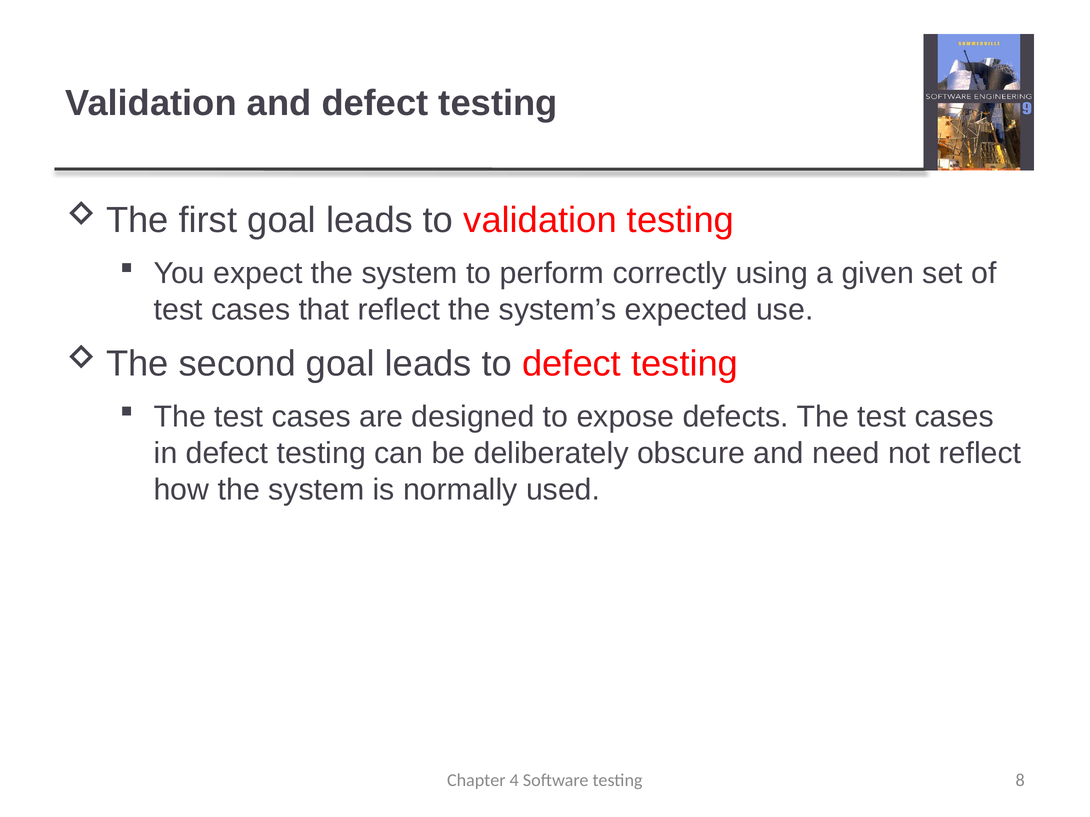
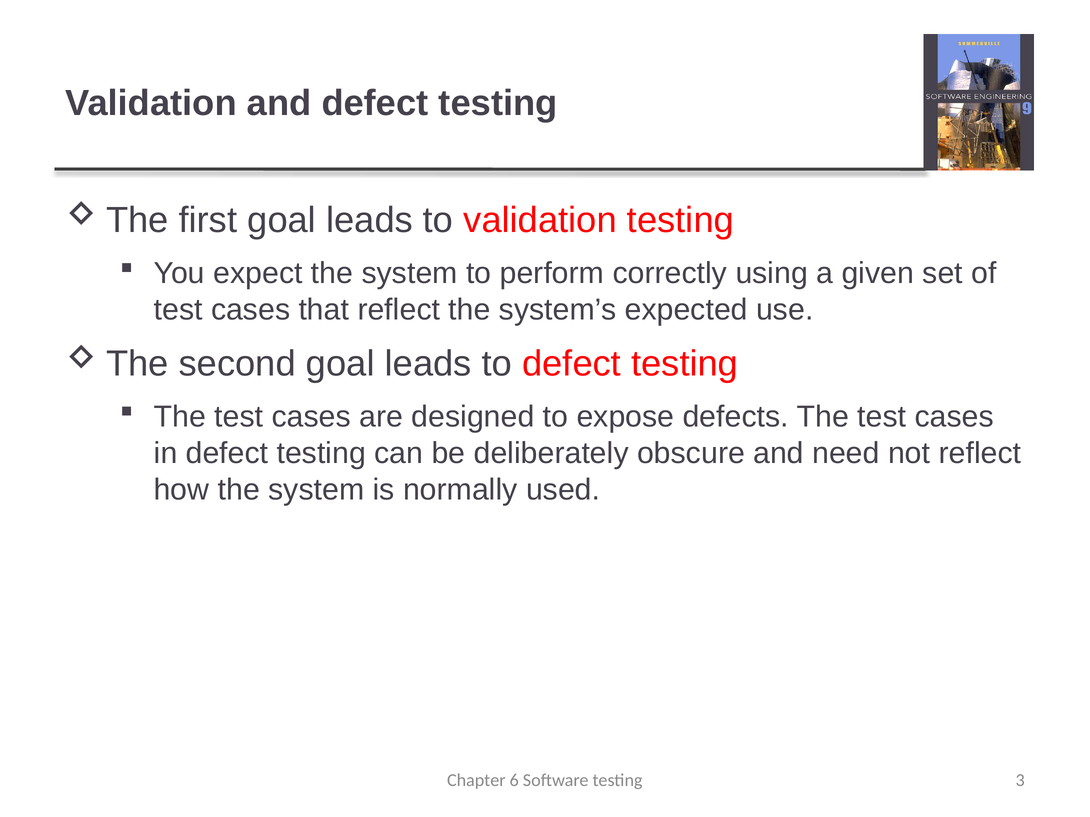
4: 4 -> 6 (514, 781)
8: 8 -> 3 (1020, 781)
